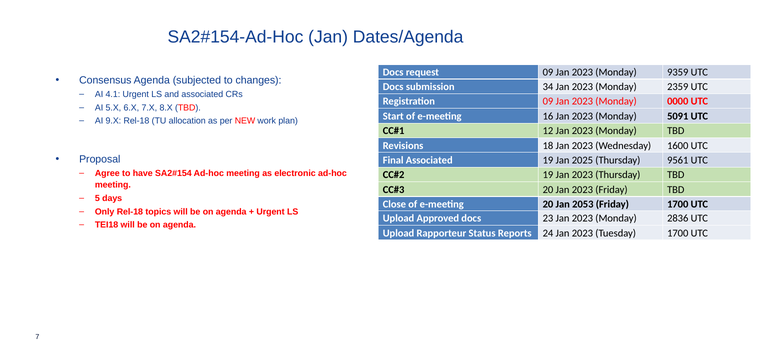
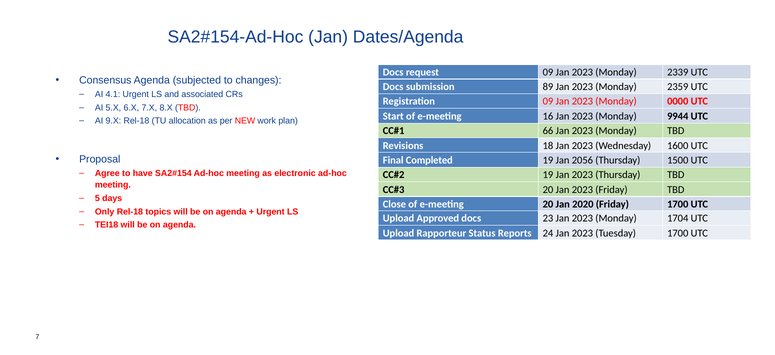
9359: 9359 -> 2339 (678, 72)
34: 34 -> 89 (548, 87)
5091: 5091 -> 9944 (678, 116)
12: 12 -> 66 (548, 131)
Final Associated: Associated -> Completed (429, 160)
2025: 2025 -> 2056 (582, 160)
9561: 9561 -> 1500 (678, 160)
2053: 2053 -> 2020 (583, 204)
2836: 2836 -> 1704 (678, 218)
